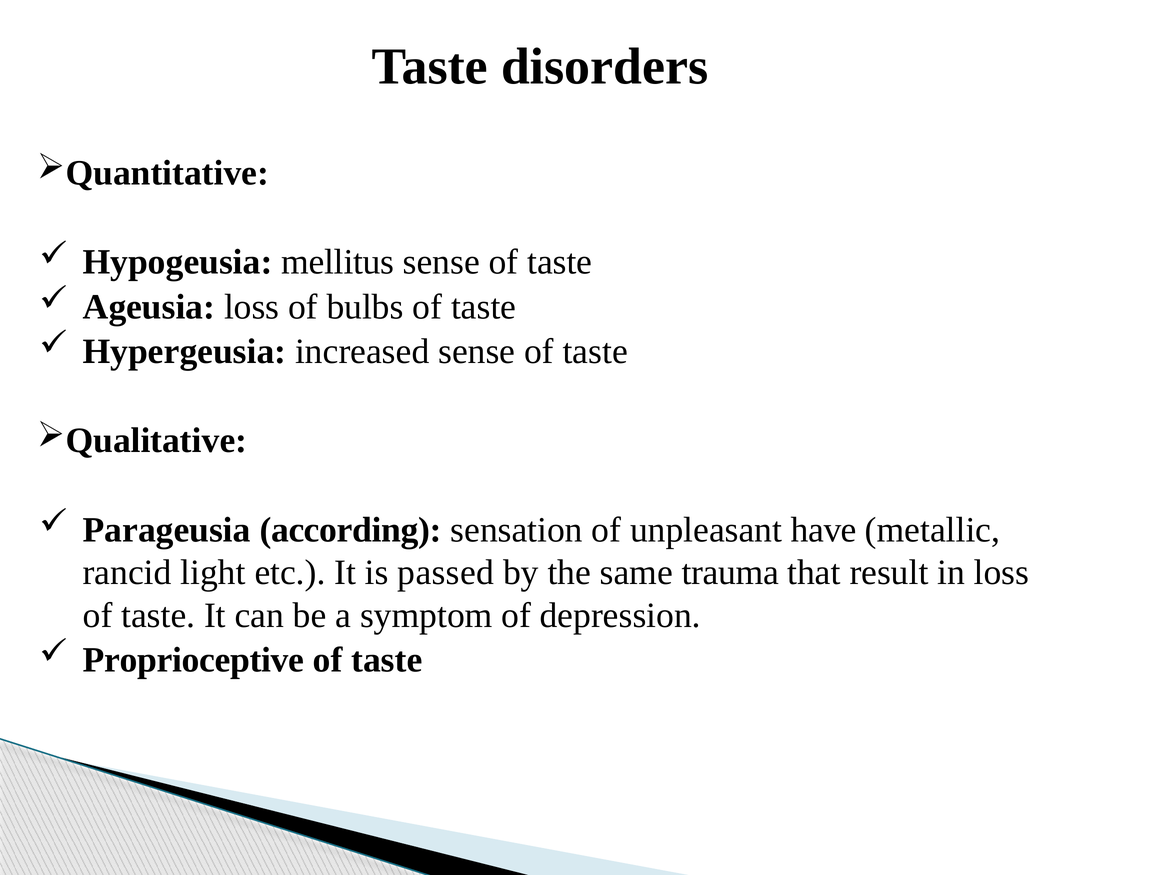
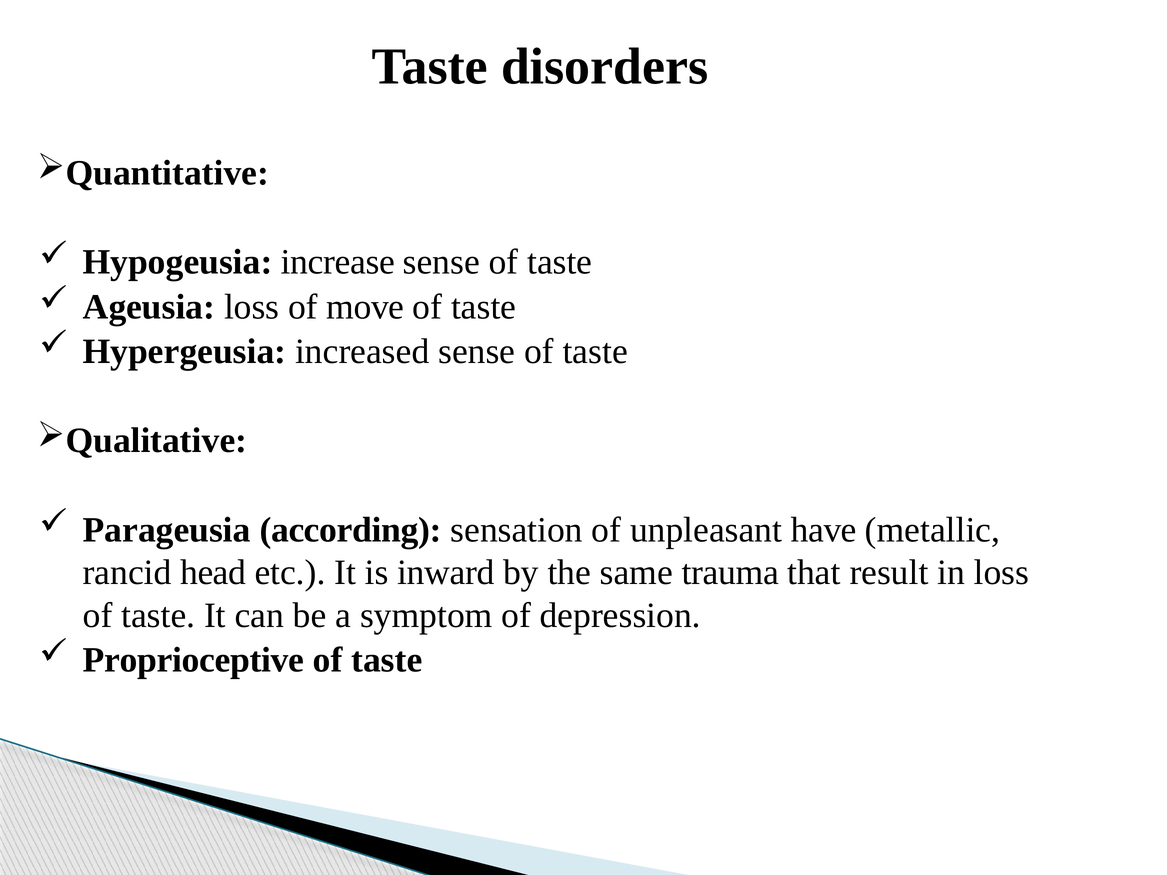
mellitus: mellitus -> increase (338, 262)
bulbs: bulbs -> move (365, 307)
light: light -> head (213, 573)
passed: passed -> inward (446, 573)
